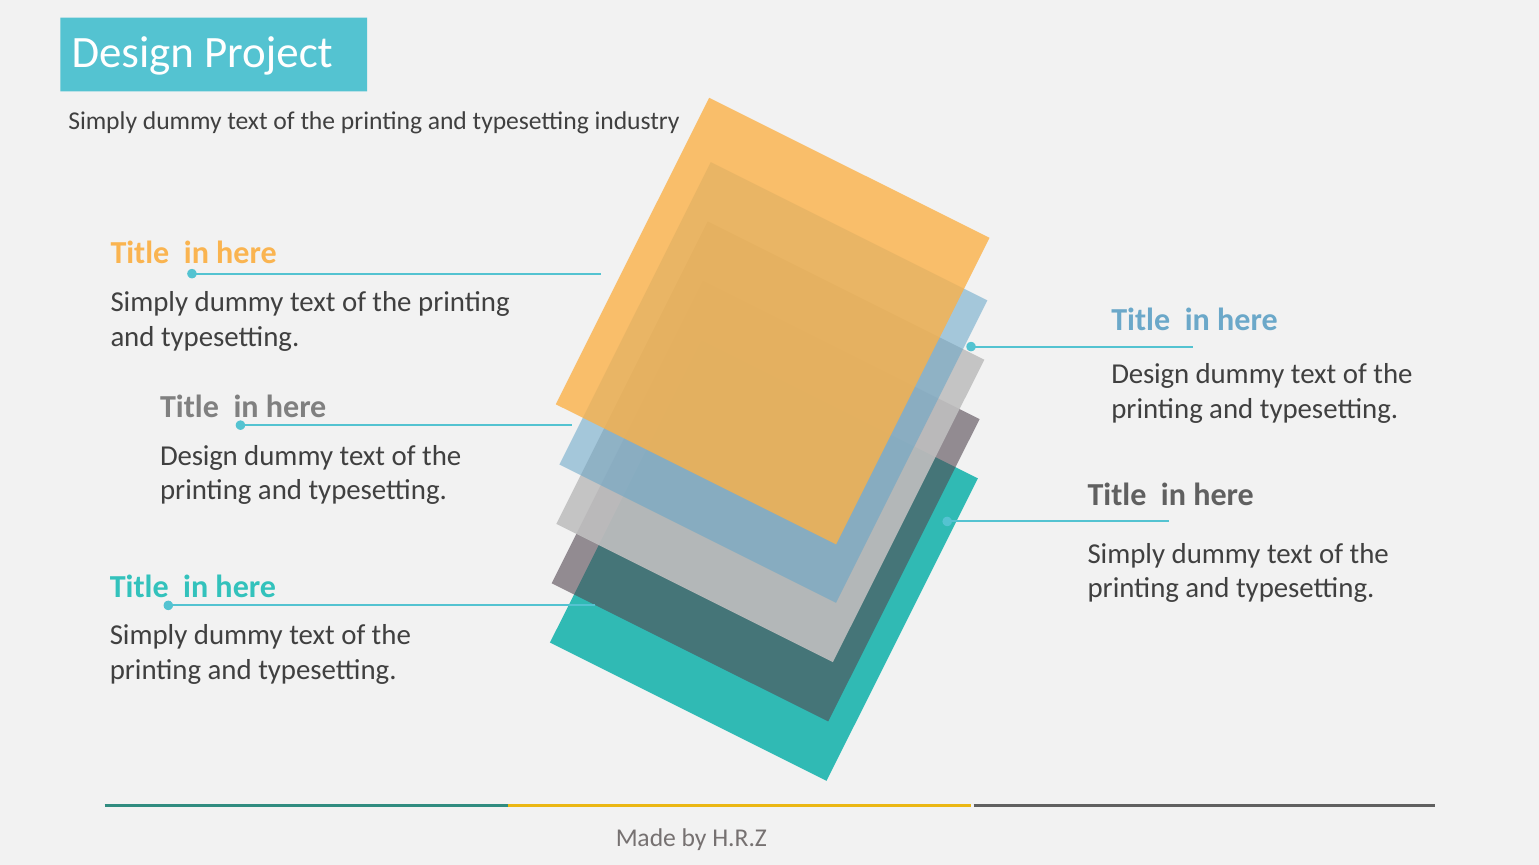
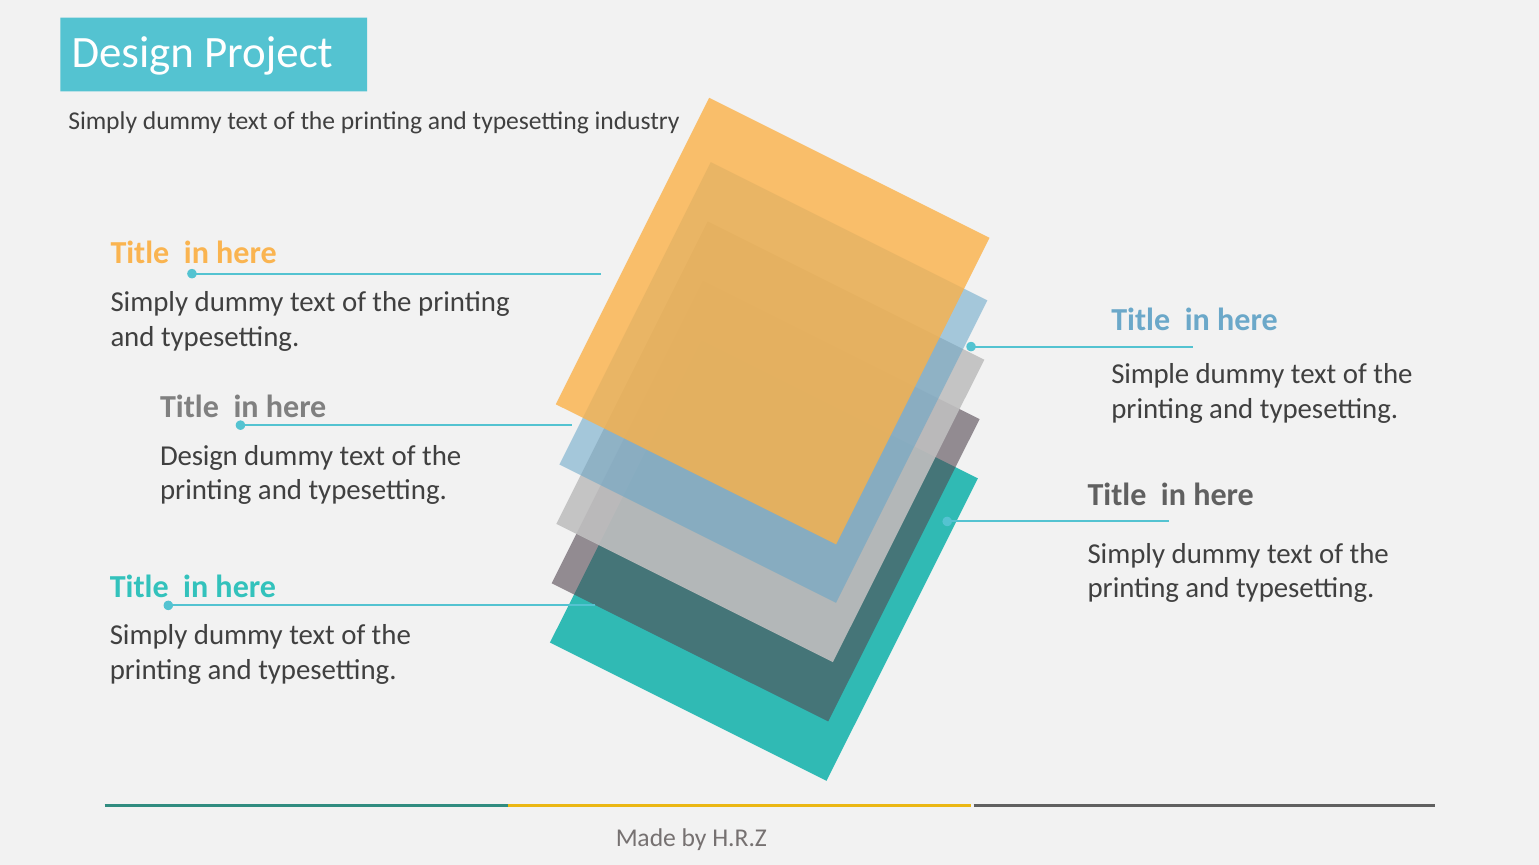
Design: Design -> Simple (1150, 374)
